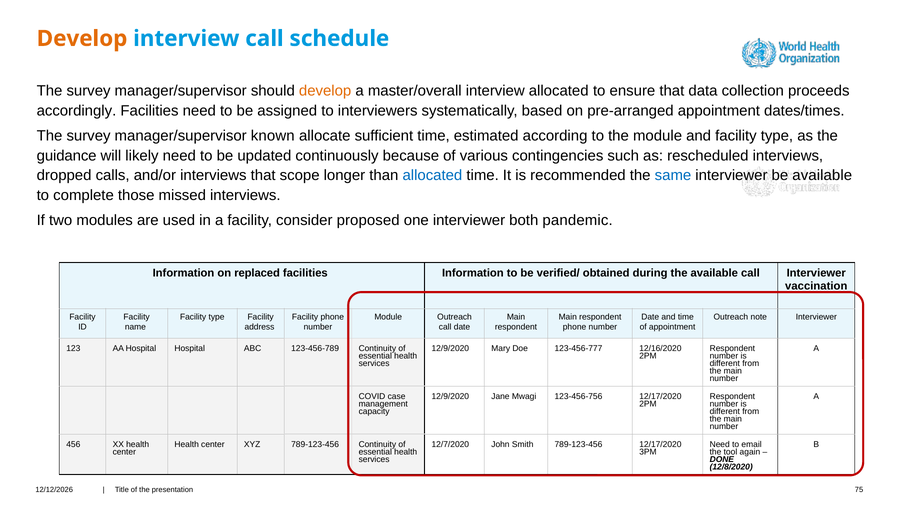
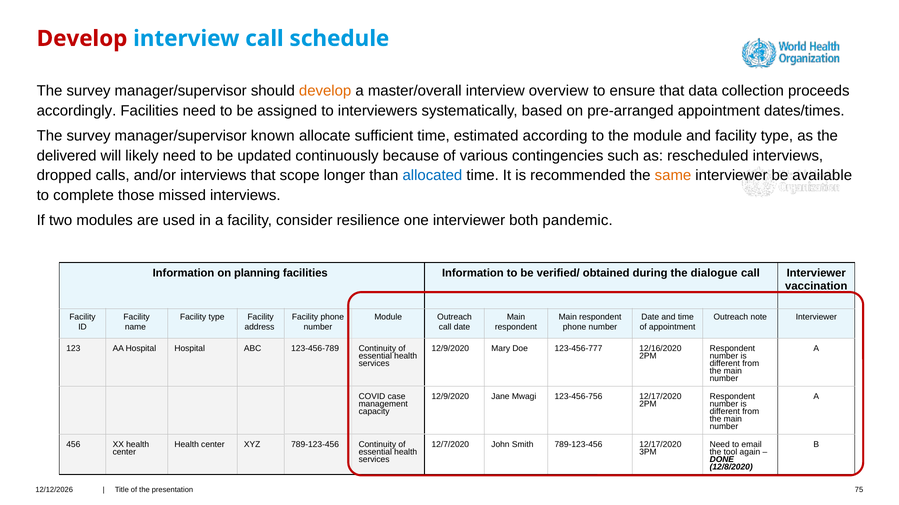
Develop colour: orange -> red (82, 39)
interview allocated: allocated -> overview (559, 91)
guidance: guidance -> delivered (67, 156)
same colour: blue -> orange (673, 176)
proposed: proposed -> resilience (368, 221)
replaced: replaced -> planning (257, 273)
the available: available -> dialogue (714, 273)
